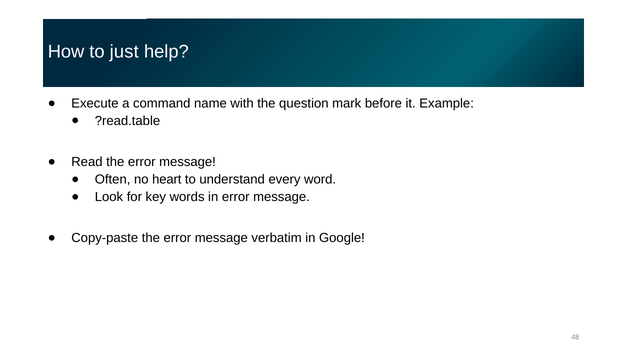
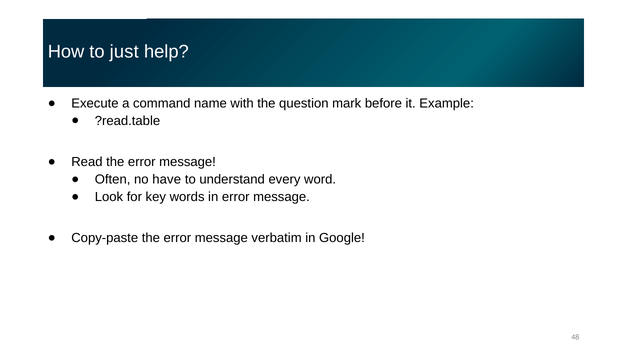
heart: heart -> have (167, 179)
